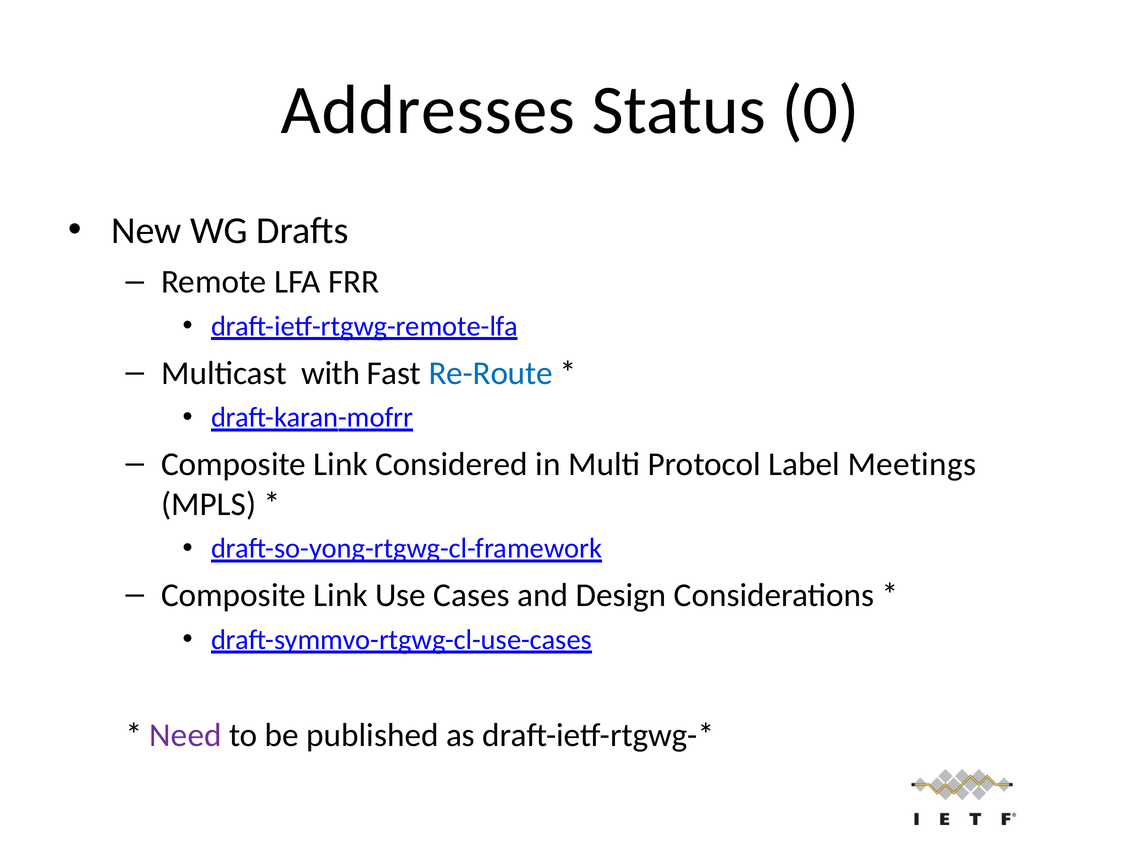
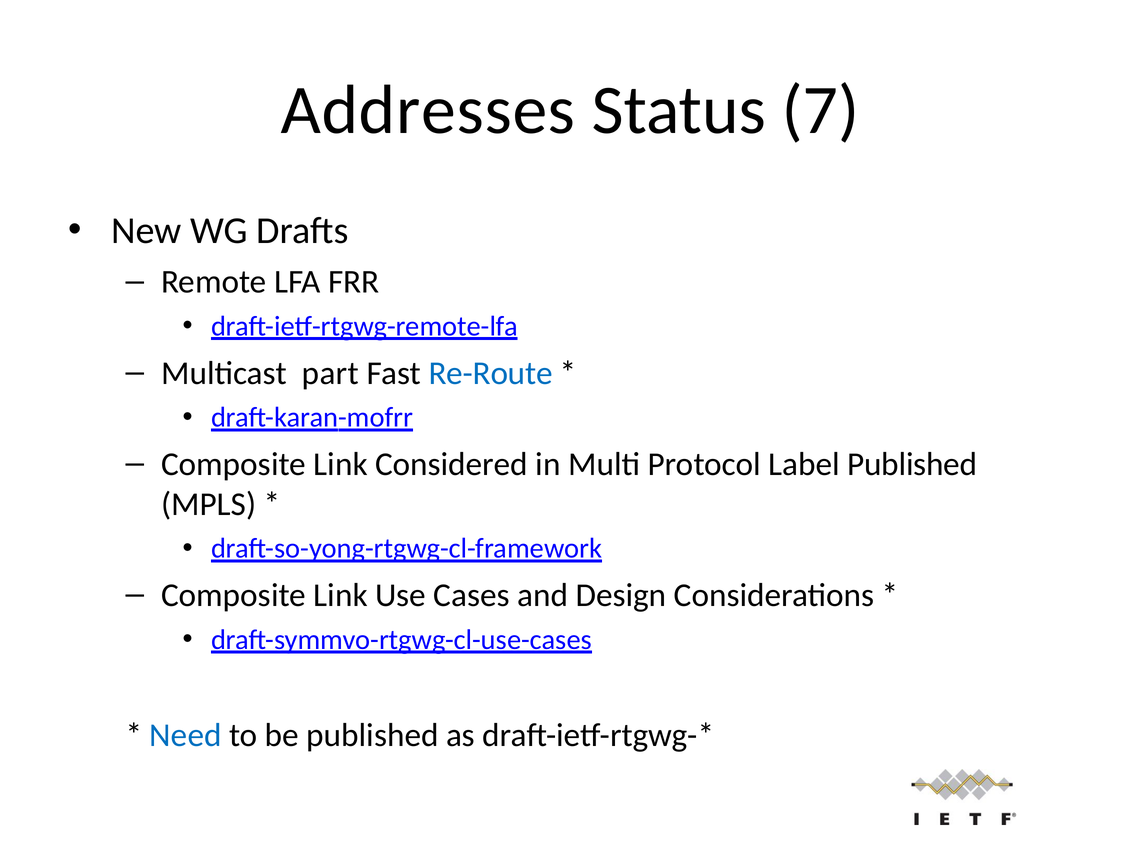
0: 0 -> 7 (821, 110)
with: with -> part (330, 373)
Label Meetings: Meetings -> Published (912, 465)
Need colour: purple -> blue (186, 736)
